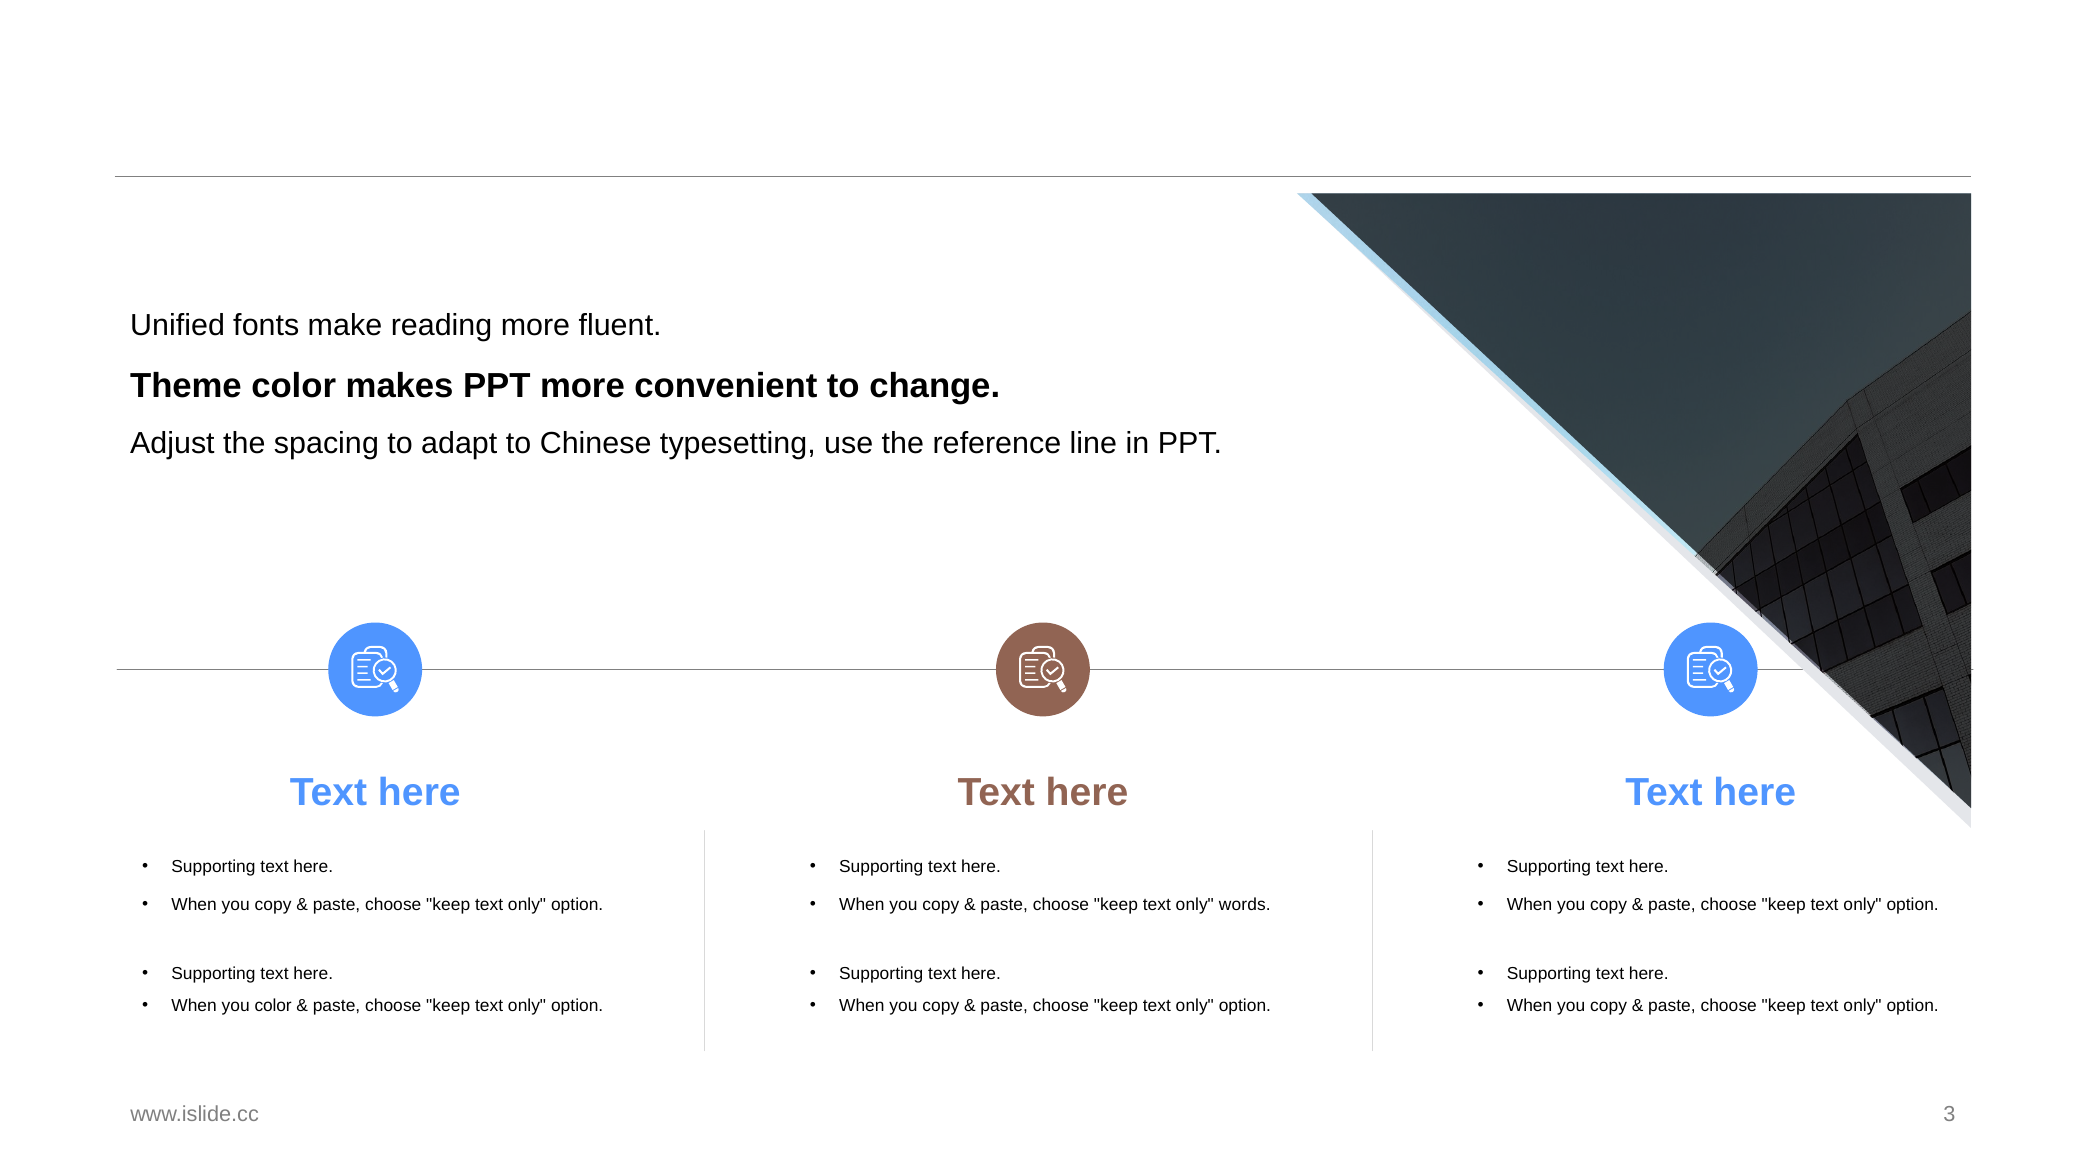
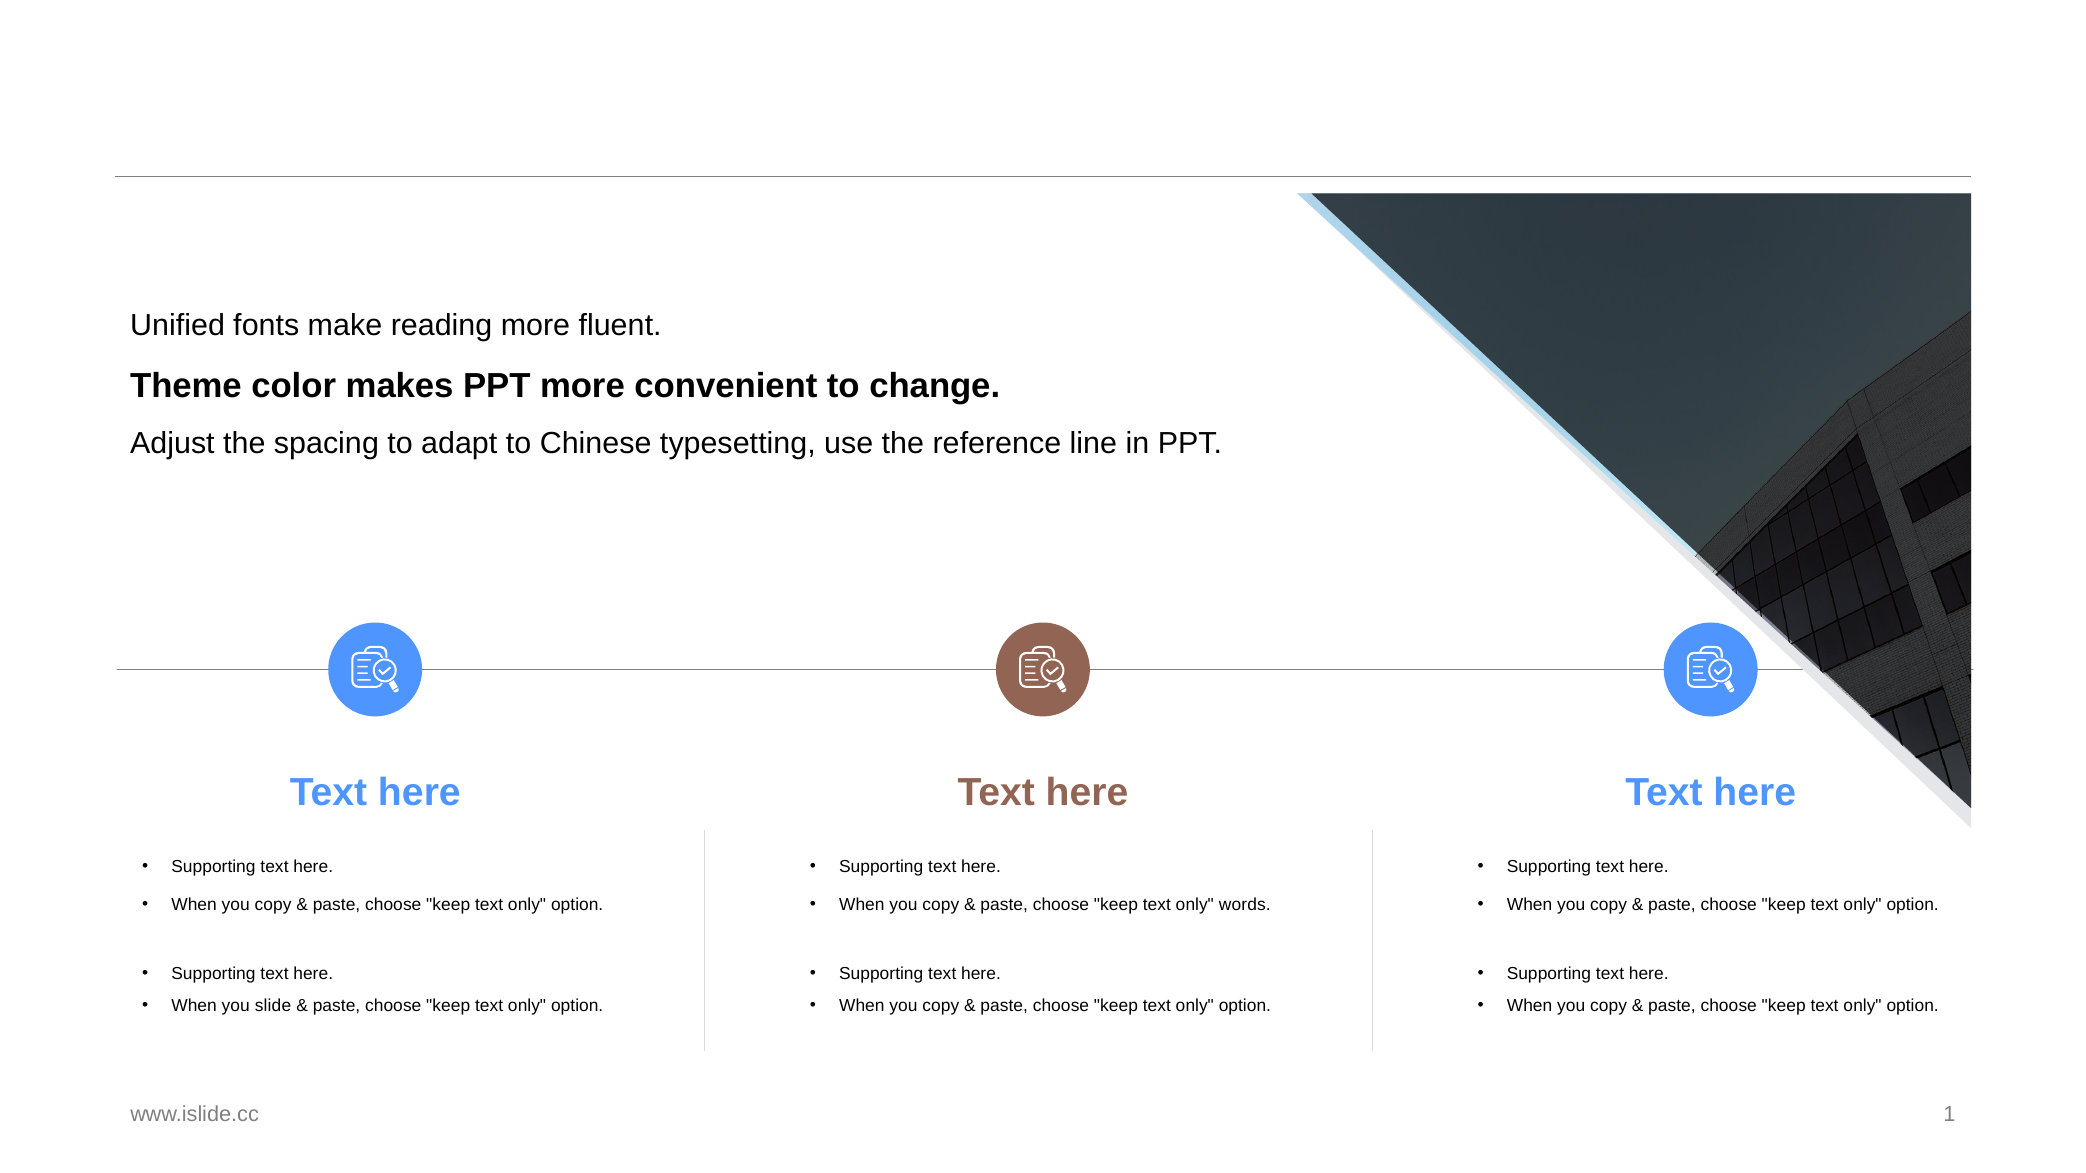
you color: color -> slide (273, 1006)
3: 3 -> 1 (1949, 1115)
